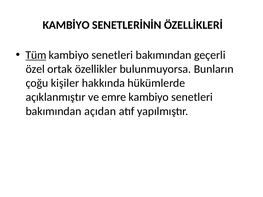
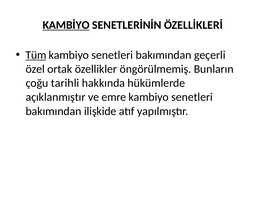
KAMBİYO underline: none -> present (66, 25)
bulunmuyorsa: bulunmuyorsa -> öngörülmemiş (155, 69)
kişiler: kişiler -> tarihli (65, 83)
açıdan: açıdan -> ilişkide (100, 111)
